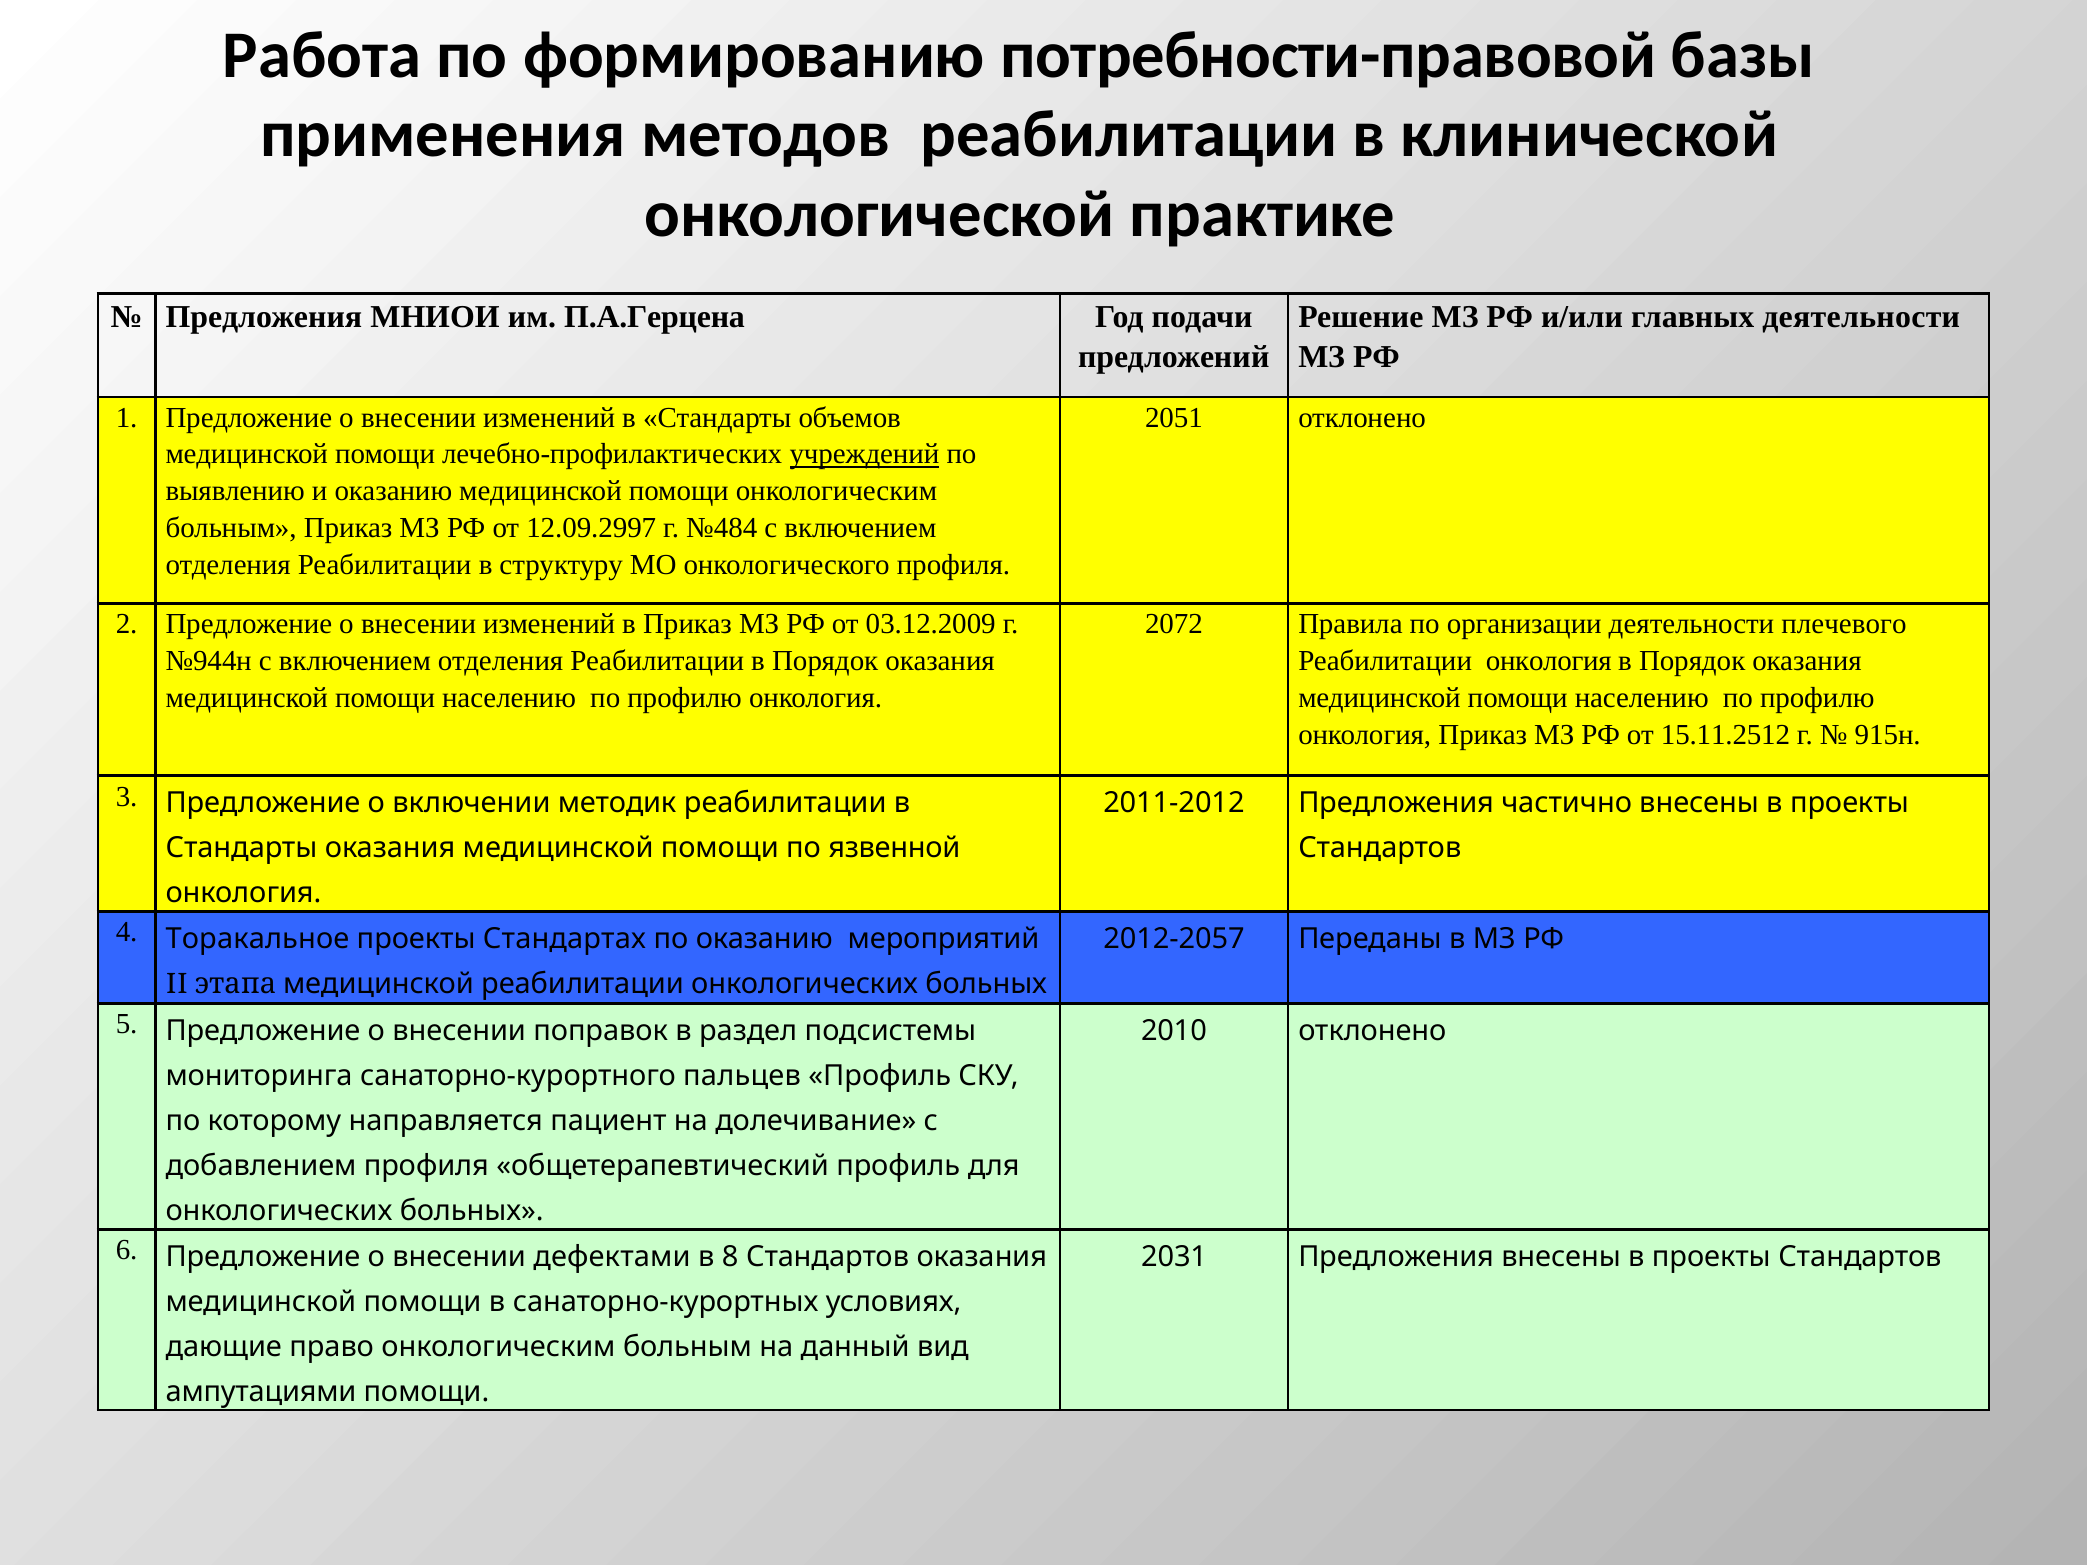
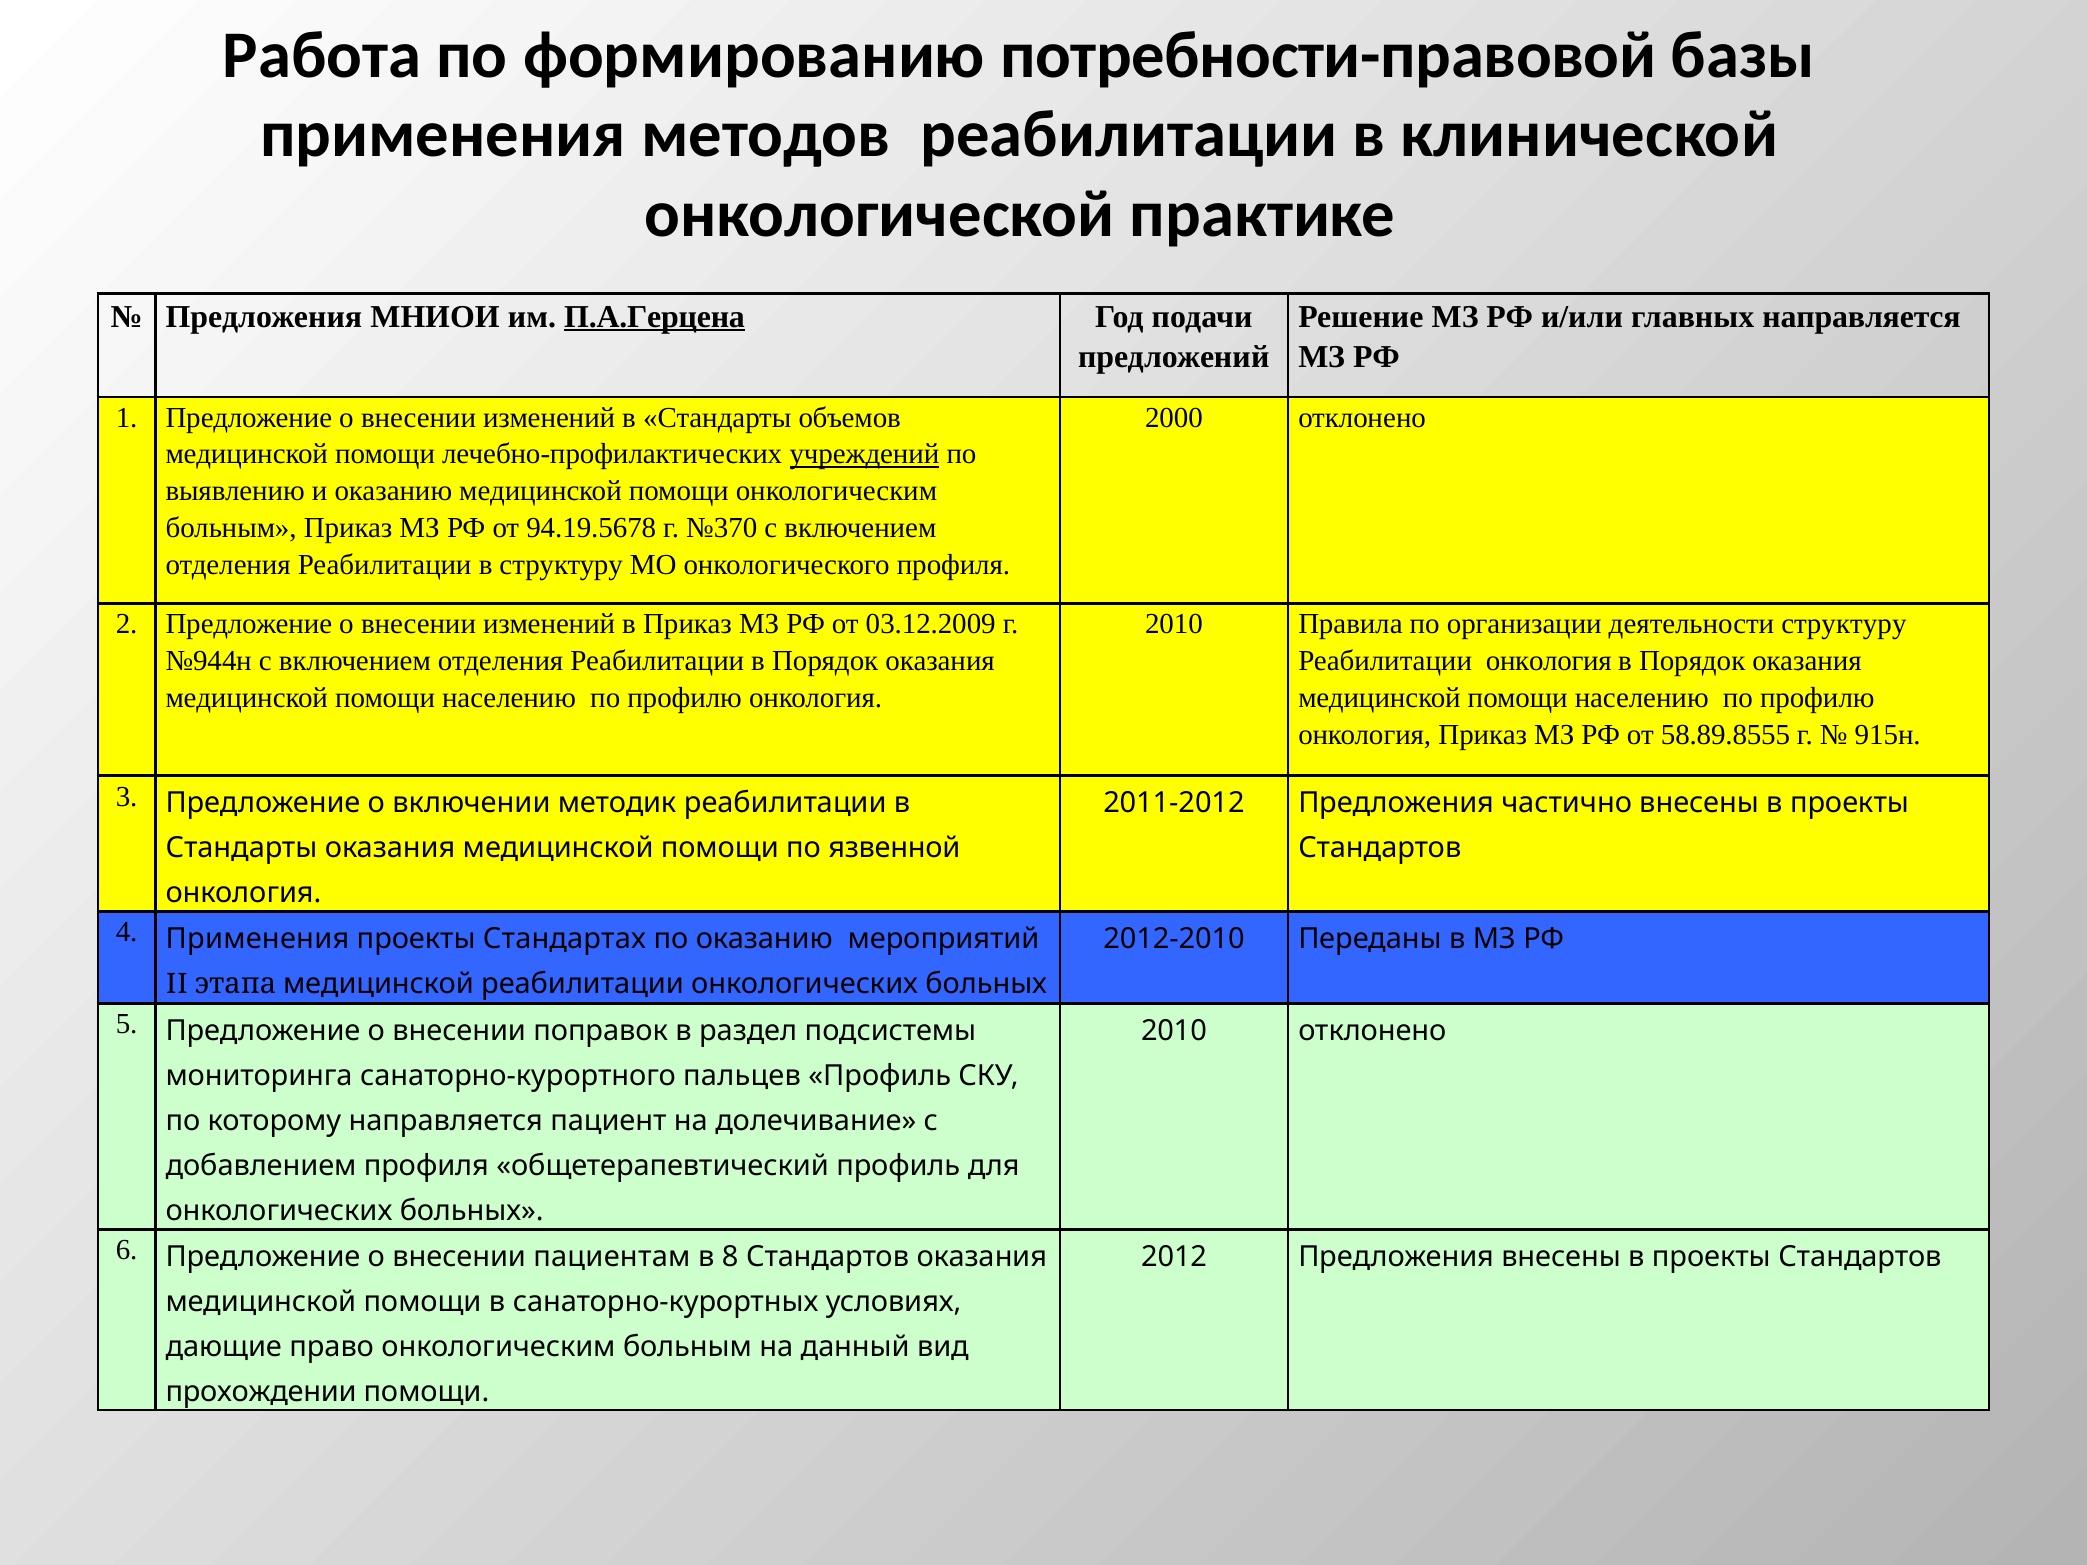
П.А.Герцена underline: none -> present (655, 317)
главных деятельности: деятельности -> направляется (1861, 317)
2051: 2051 -> 2000 (1174, 418)
12.09.2997: 12.09.2997 -> 94.19.5678 (591, 528)
№484: №484 -> №370 (722, 528)
2072: 2072 -> 2010 (1174, 625)
деятельности плечевого: плечевого -> структуру (1844, 625)
15.11.2512: 15.11.2512 -> 58.89.8555 (1726, 735)
4 Торакальное: Торакальное -> Применения (257, 939)
2012-2057: 2012-2057 -> 2012-2010 (1174, 939)
дефектами: дефектами -> пациентам (612, 1257)
2031: 2031 -> 2012 (1174, 1257)
ампутациями: ампутациями -> прохождении (261, 1392)
